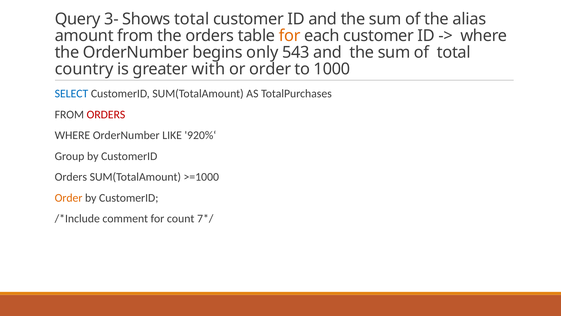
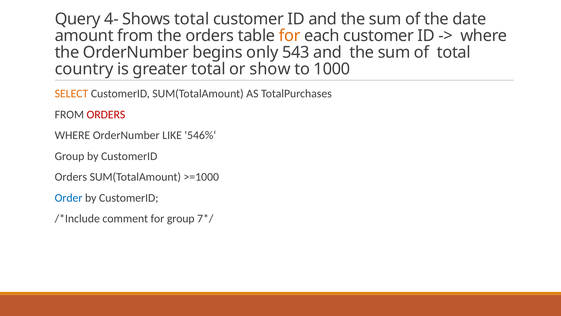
3-: 3- -> 4- (112, 19)
alias: alias -> date (469, 19)
greater with: with -> total (209, 69)
or order: order -> show (270, 69)
SELECT colour: blue -> orange (71, 94)
920%‘: 920%‘ -> 546%‘ (200, 135)
Order colour: orange -> blue (69, 198)
for count: count -> group (181, 218)
